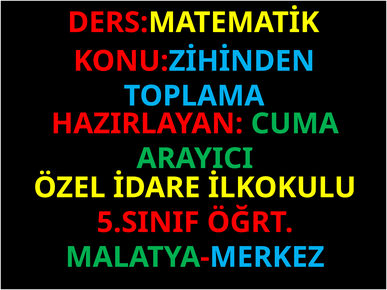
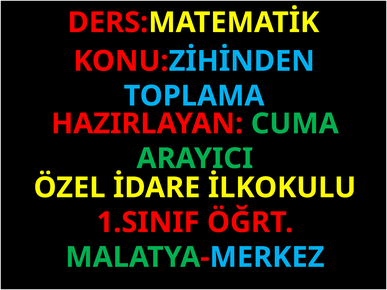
5.SINIF: 5.SINIF -> 1.SINIF (148, 223)
